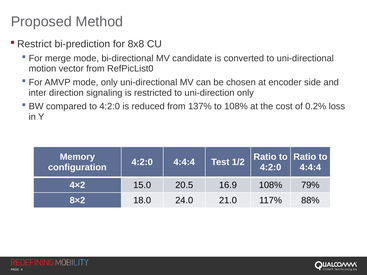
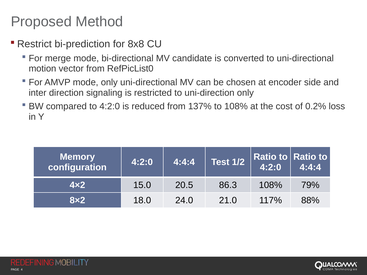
16.9: 16.9 -> 86.3 (228, 185)
